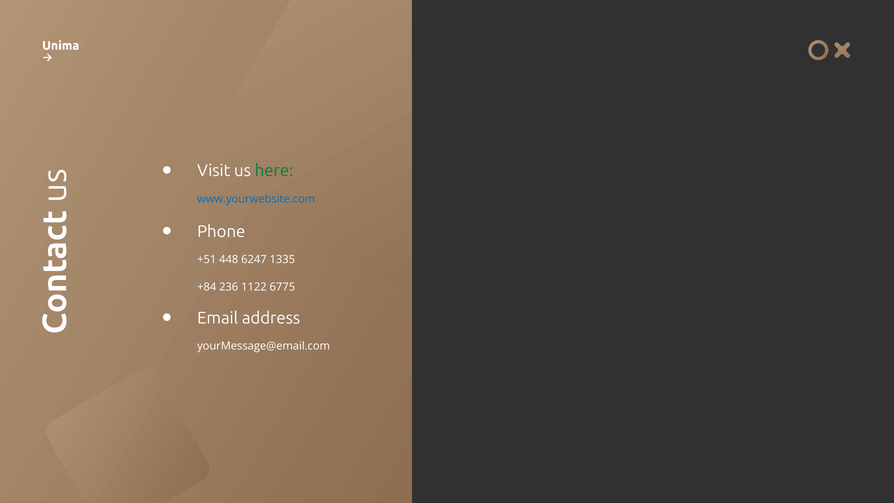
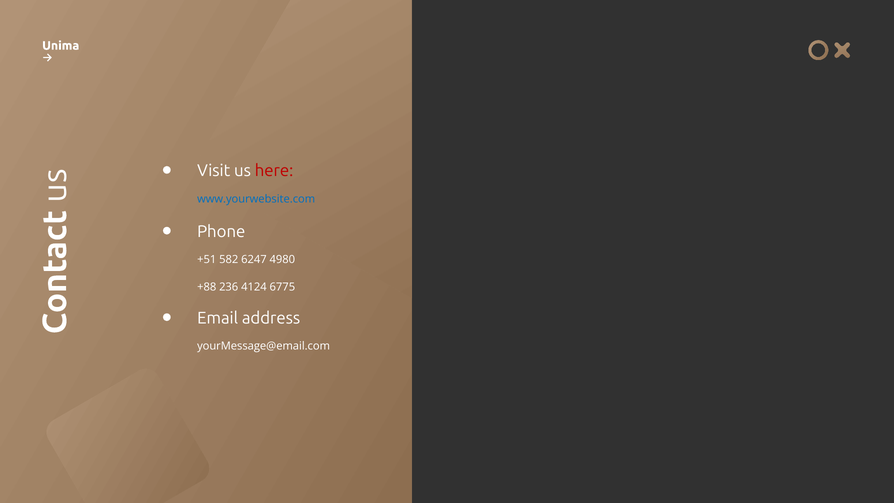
here colour: green -> red (274, 171)
448: 448 -> 582 (229, 259)
1335: 1335 -> 4980 (282, 259)
+84: +84 -> +88 (207, 287)
1122: 1122 -> 4124 (254, 287)
